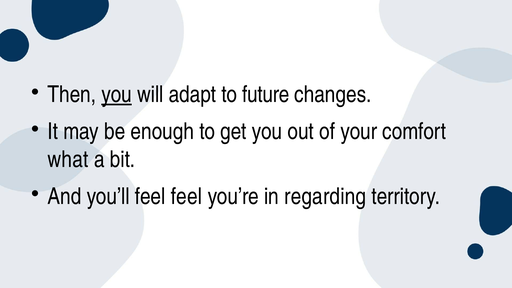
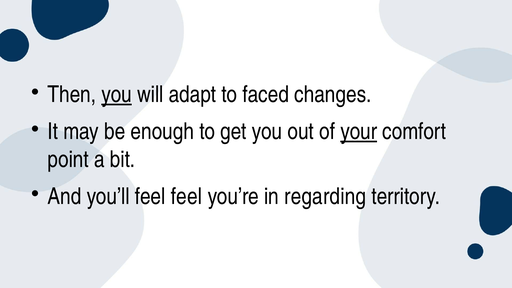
future: future -> faced (266, 95)
your underline: none -> present (359, 132)
what: what -> point (68, 159)
